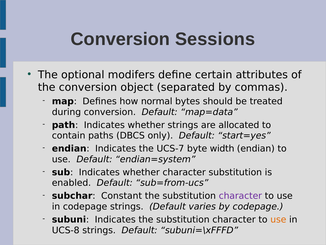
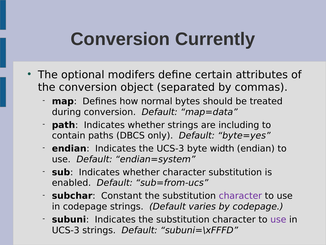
Sessions: Sessions -> Currently (215, 39)
allocated: allocated -> including (239, 125)
start=yes: start=yes -> byte=yes (244, 135)
the UCS-7: UCS-7 -> UCS-3 (170, 148)
use colour: orange -> purple (278, 219)
UCS-8: UCS-8 -> UCS-3 (66, 230)
